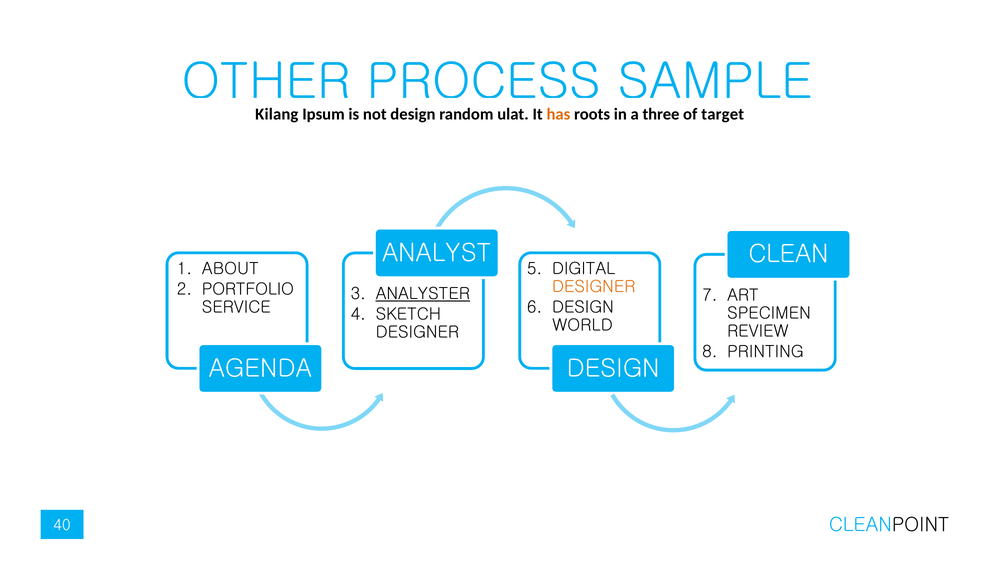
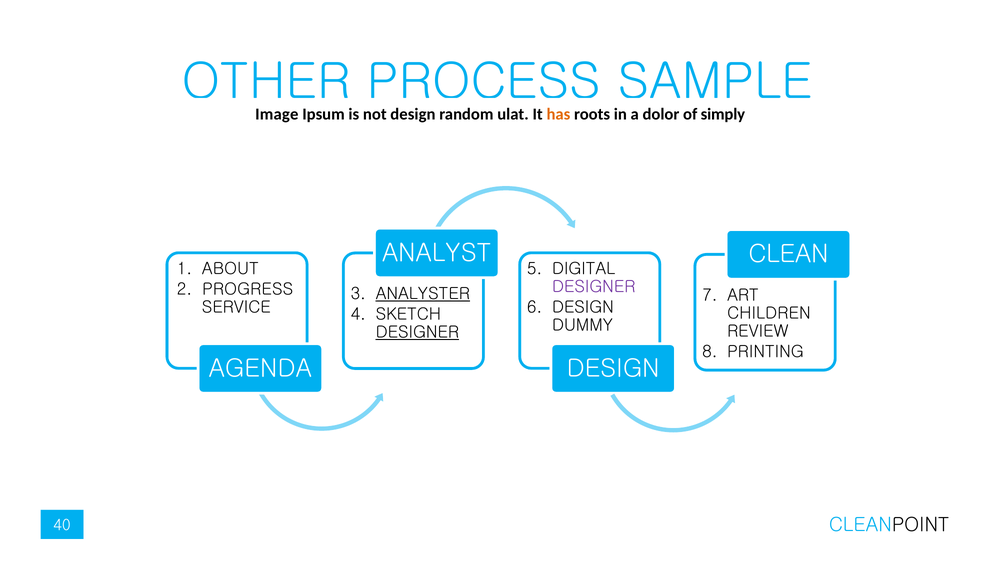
Kilang: Kilang -> Image (277, 114)
three: three -> dolor (661, 114)
target: target -> simply (723, 114)
DESIGNER colour: orange -> purple (594, 287)
PORTFOLIO: PORTFOLIO -> PROGRESS (248, 290)
SPECIMEN: SPECIMEN -> CHILDREN (769, 313)
WORLD: WORLD -> DUMMY (583, 326)
DESIGNER underline: none -> present (417, 333)
